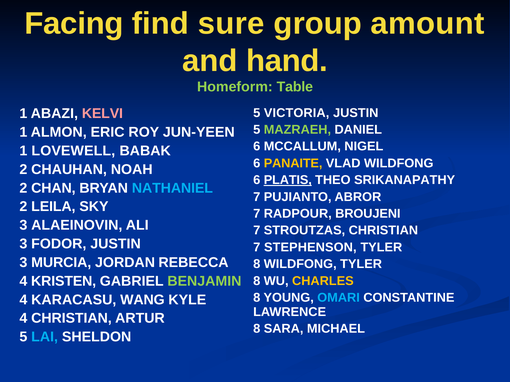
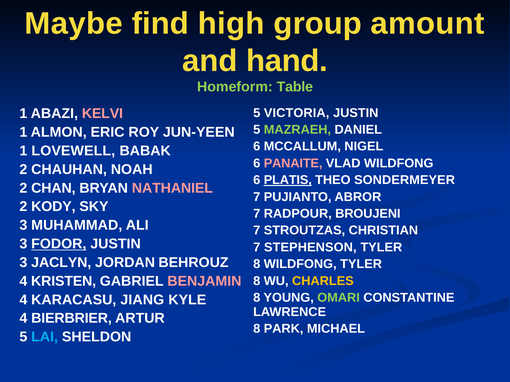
Facing: Facing -> Maybe (74, 24)
sure: sure -> high (231, 24)
PANAITE colour: yellow -> pink (293, 163)
SRIKANAPATHY: SRIKANAPATHY -> SONDERMEYER (405, 180)
NATHANIEL colour: light blue -> pink (172, 188)
LEILA: LEILA -> KODY (53, 207)
ALAEINOVIN: ALAEINOVIN -> MUHAMMAD (77, 226)
FODOR underline: none -> present (59, 244)
MURCIA: MURCIA -> JACLYN (61, 263)
REBECCA: REBECCA -> BEHROUZ (194, 263)
BENJAMIN colour: light green -> pink (204, 281)
OMARI colour: light blue -> light green (339, 298)
WANG: WANG -> JIANG (142, 300)
4 CHRISTIAN: CHRISTIAN -> BIERBRIER (72, 319)
SARA: SARA -> PARK (284, 329)
